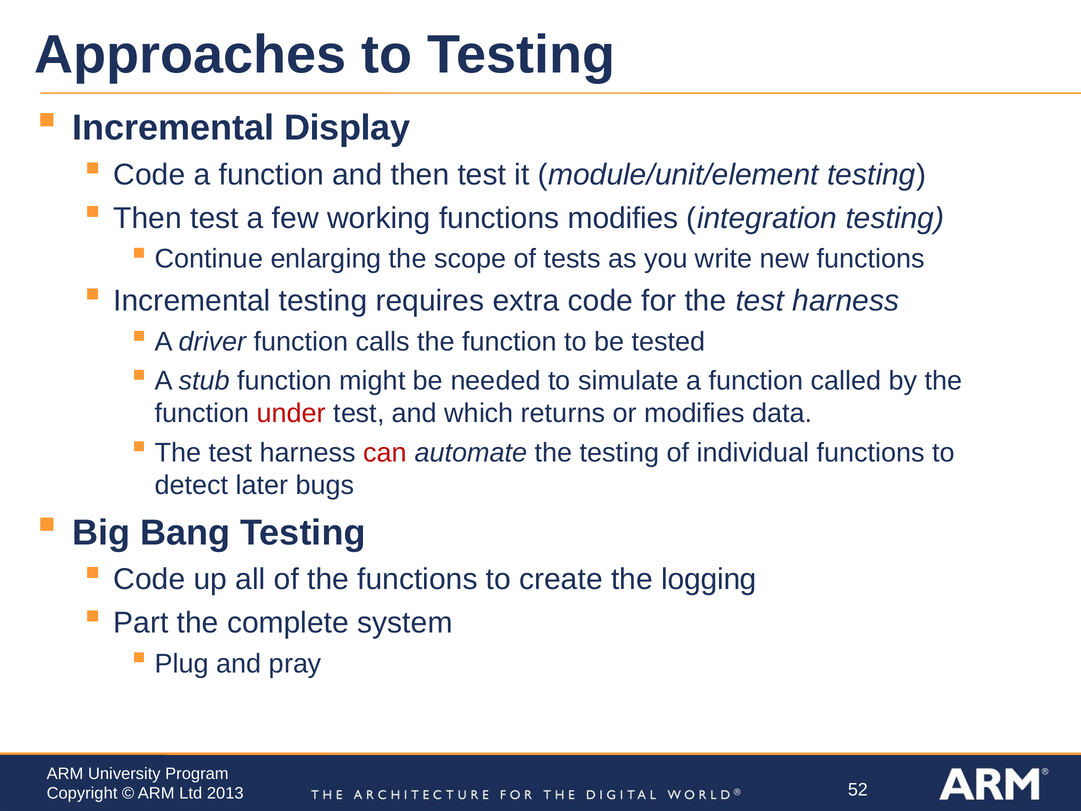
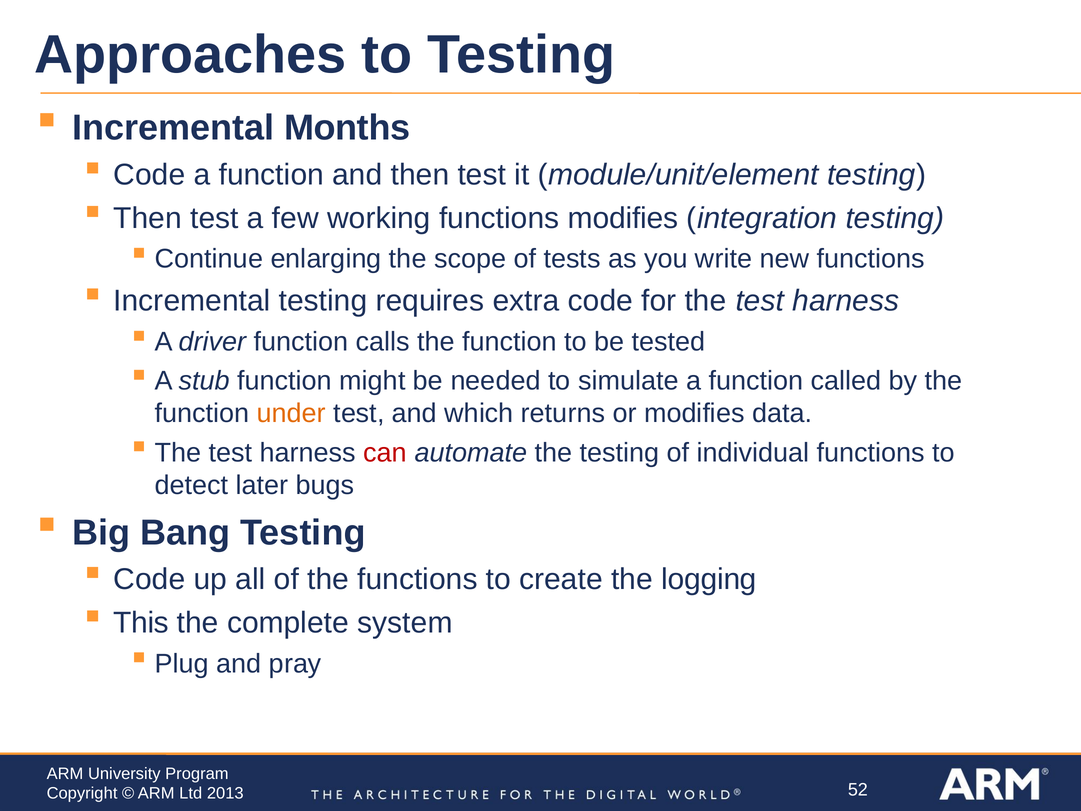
Display: Display -> Months (347, 128)
under colour: red -> orange (291, 413)
Part: Part -> This (141, 623)
